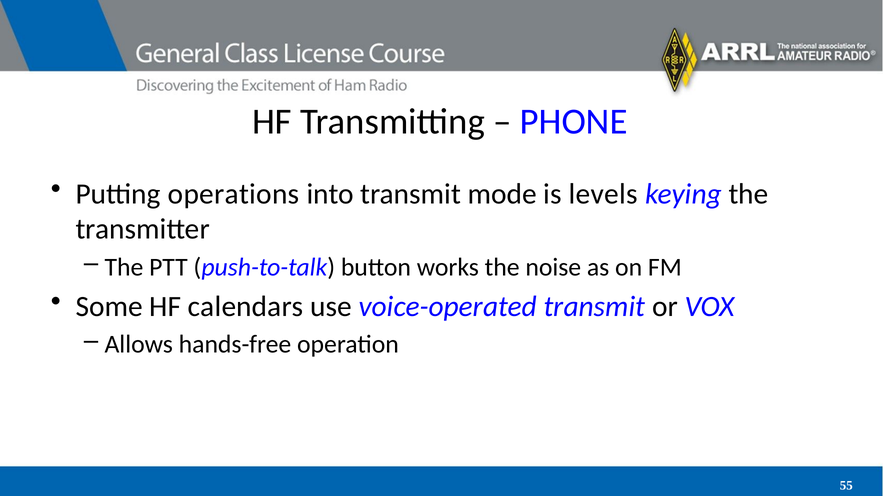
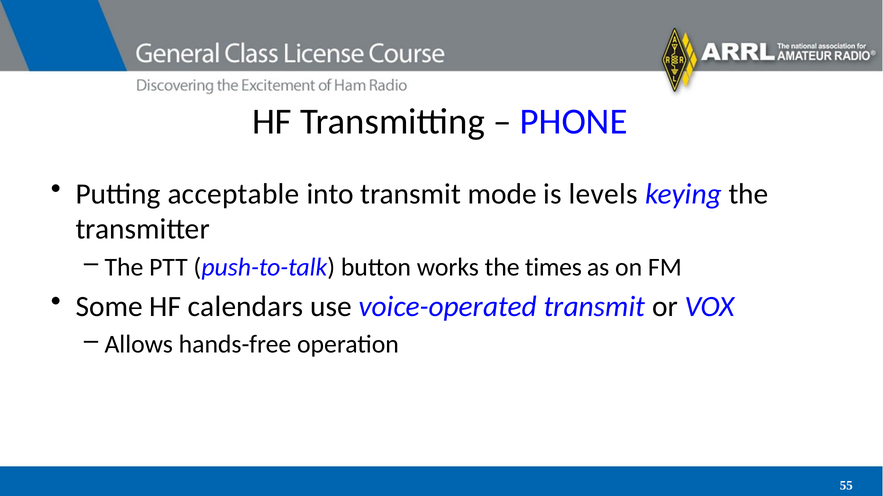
operations: operations -> acceptable (234, 194)
noise: noise -> times (553, 267)
